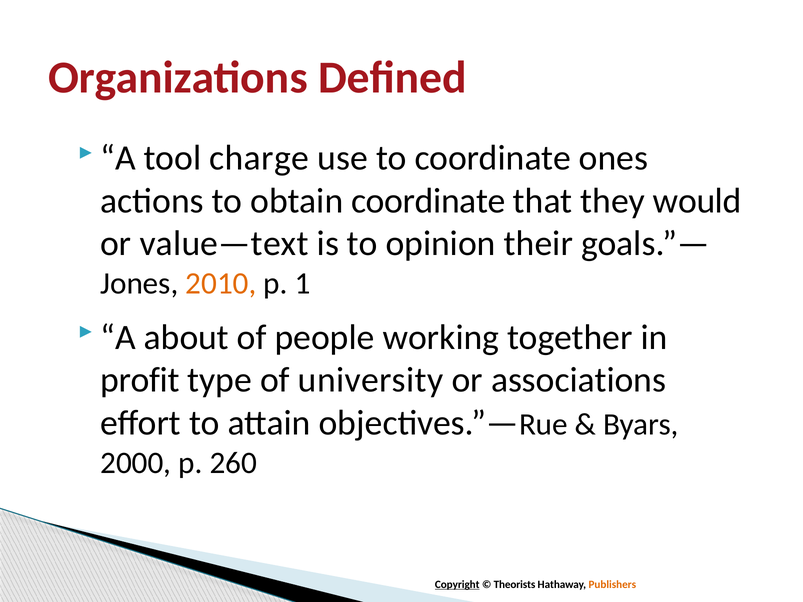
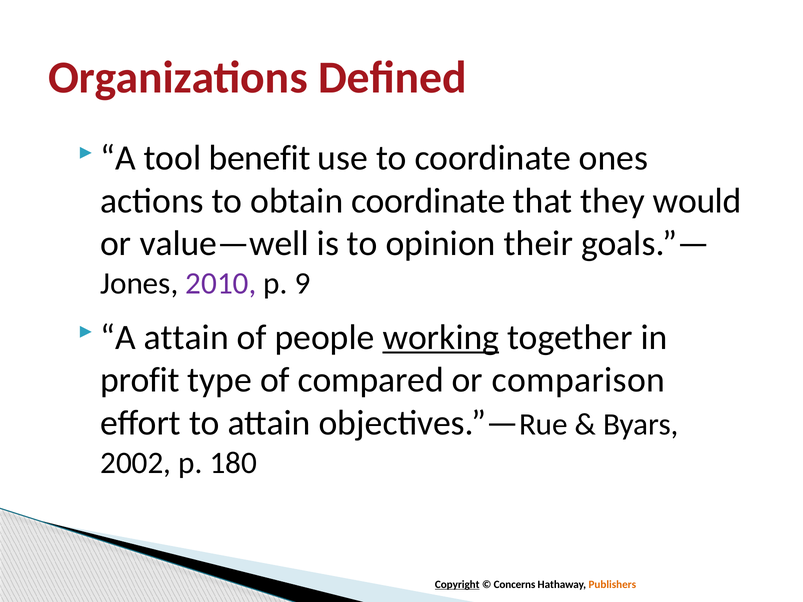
charge: charge -> benefit (260, 158)
value—text: value—text -> value—well (224, 244)
2010 colour: orange -> purple (221, 284)
1: 1 -> 9 (303, 284)
A about: about -> attain (186, 337)
working underline: none -> present (441, 337)
university: university -> compared (371, 380)
associations: associations -> comparison (578, 380)
2000: 2000 -> 2002 (136, 463)
260: 260 -> 180 (233, 463)
Theorists: Theorists -> Concerns (515, 585)
